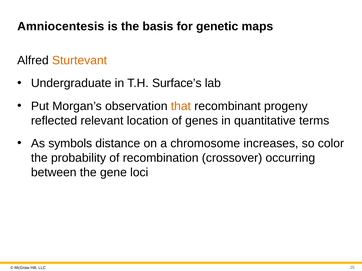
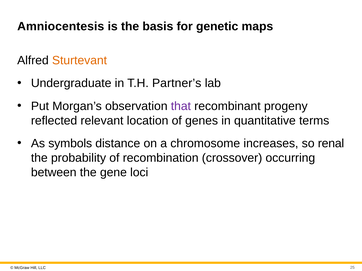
Surface’s: Surface’s -> Partner’s (177, 83)
that colour: orange -> purple (181, 106)
color: color -> renal (331, 144)
